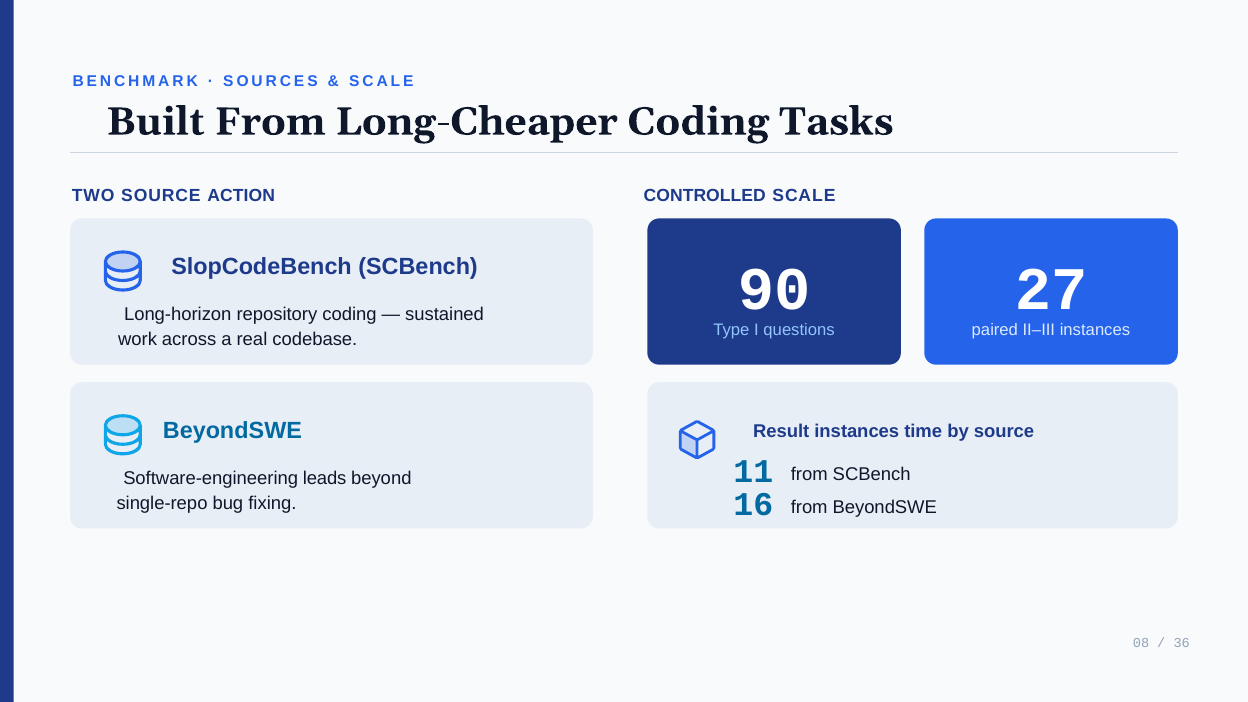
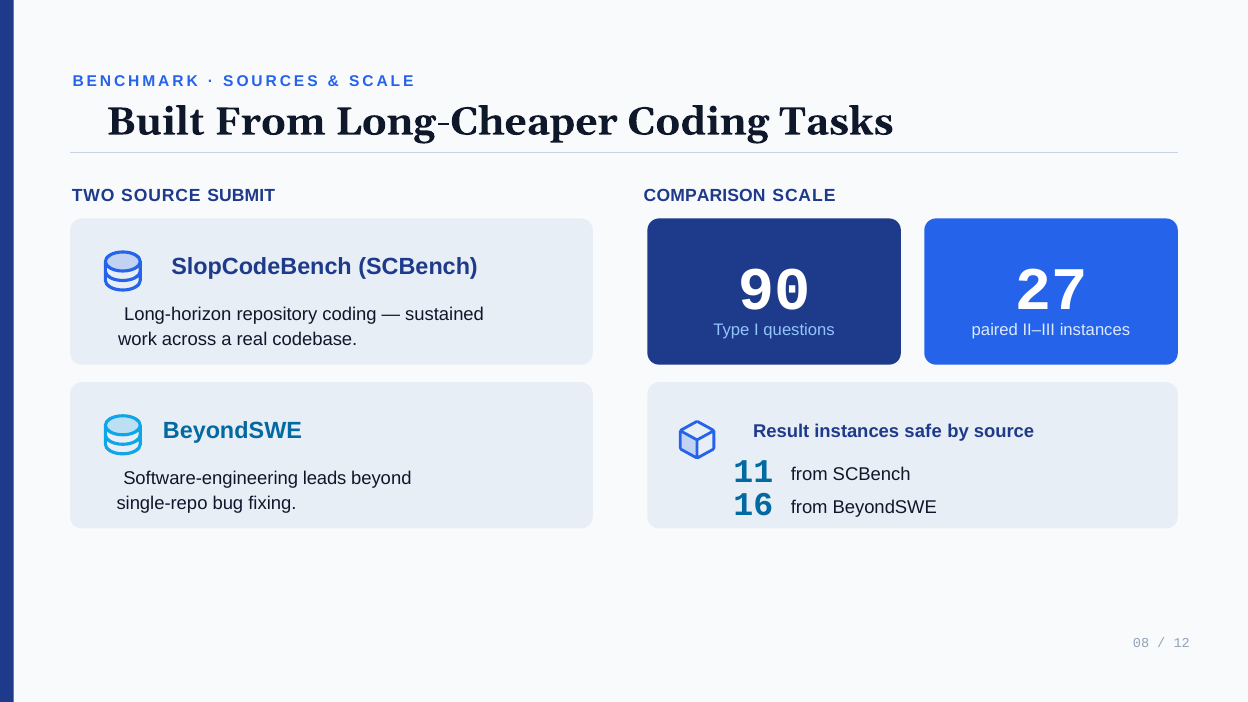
ACTION: ACTION -> SUBMIT (241, 196)
CONTROLLED: CONTROLLED -> COMPARISON (705, 196)
time: time -> safe (923, 431)
36: 36 -> 12 (1182, 643)
